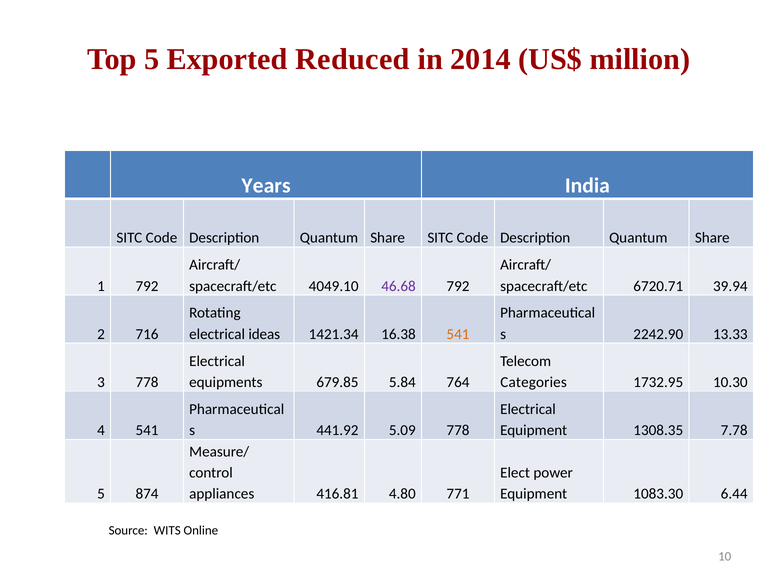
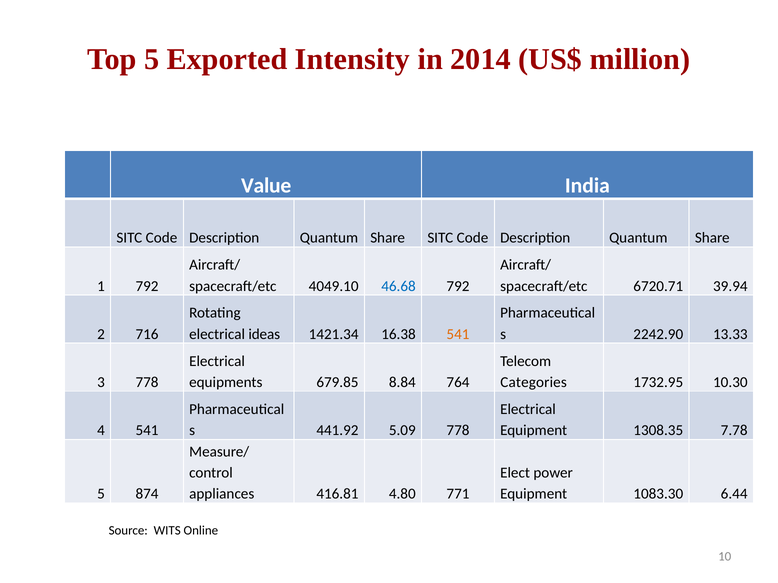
Reduced: Reduced -> Intensity (352, 59)
Years: Years -> Value (266, 186)
46.68 colour: purple -> blue (399, 286)
5.84: 5.84 -> 8.84 (402, 383)
